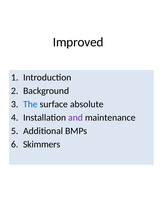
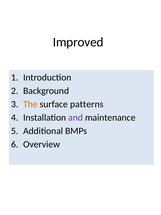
The colour: blue -> orange (30, 104)
absolute: absolute -> patterns (87, 104)
Skimmers: Skimmers -> Overview (42, 144)
